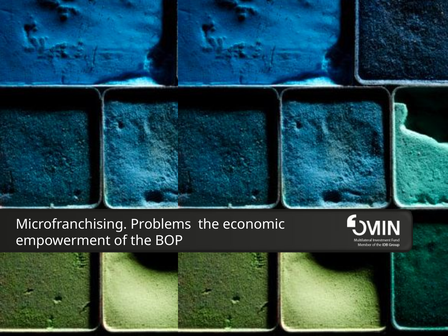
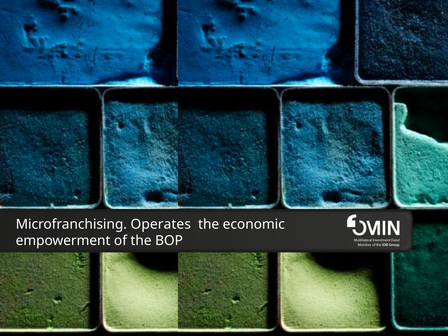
Problems: Problems -> Operates (161, 224)
